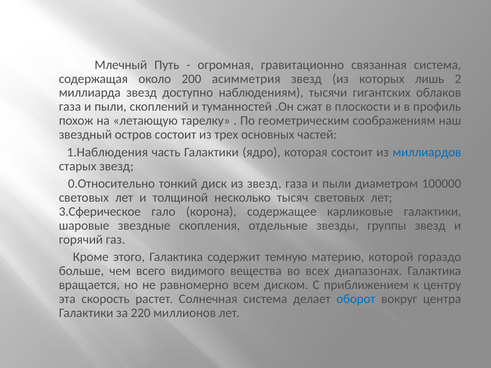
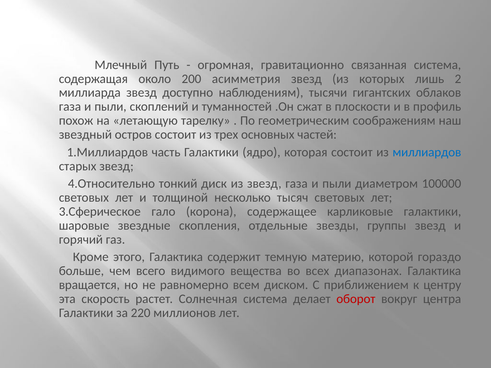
1.Наблюдения: 1.Наблюдения -> 1.Миллиардов (107, 152)
0.Относительно: 0.Относительно -> 4.Относительно (111, 184)
оборот colour: blue -> red (356, 299)
